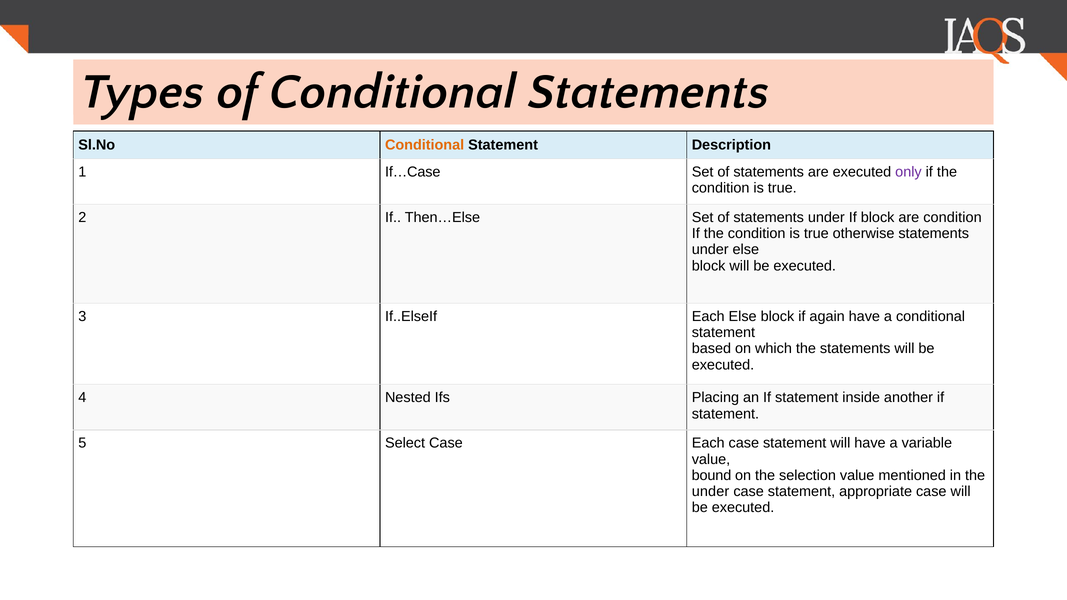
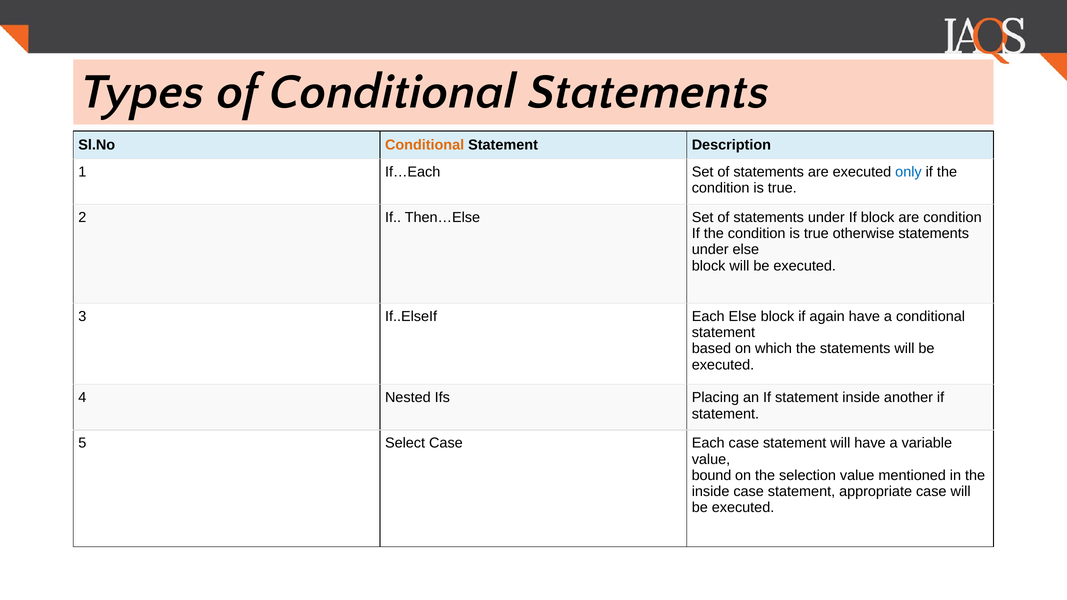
If…Case: If…Case -> If…Each (413, 172)
only colour: purple -> blue (908, 172)
under: under -> inside (711, 492)
